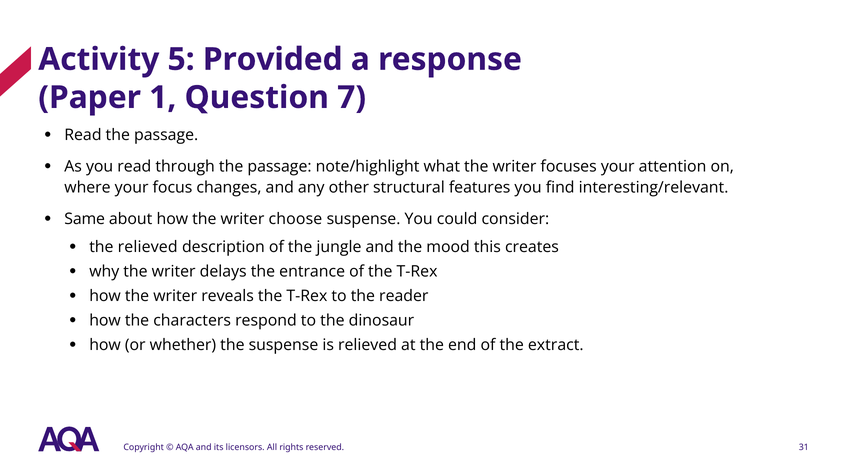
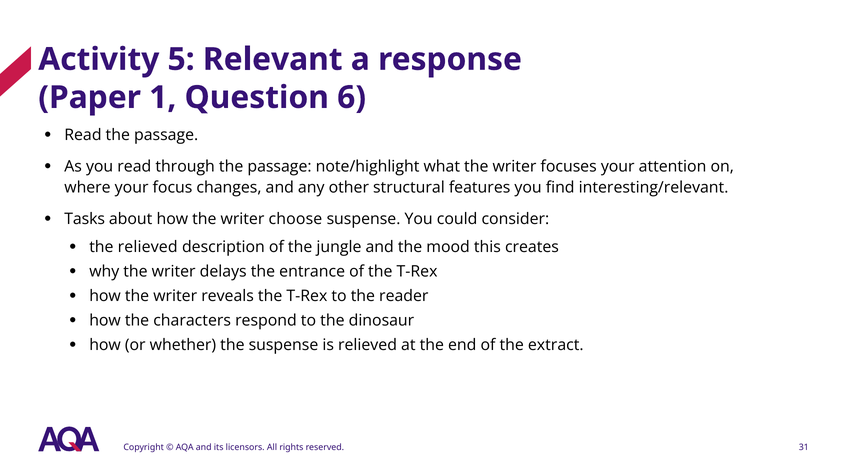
Provided: Provided -> Relevant (273, 59)
7: 7 -> 6 (352, 98)
Same: Same -> Tasks (85, 219)
